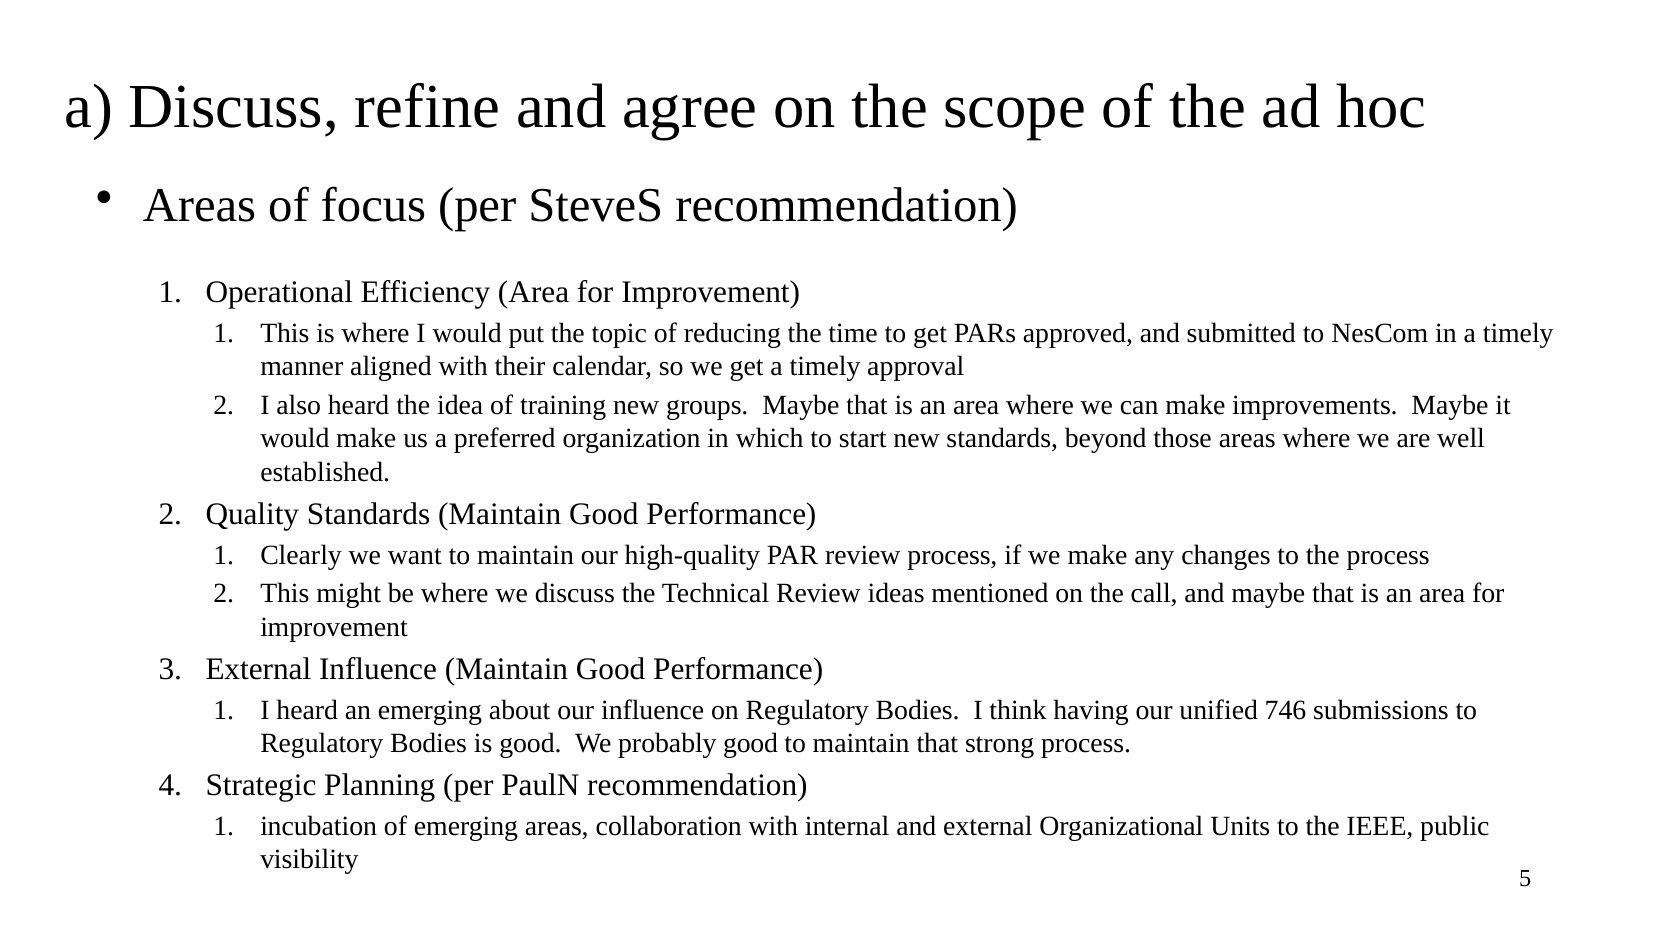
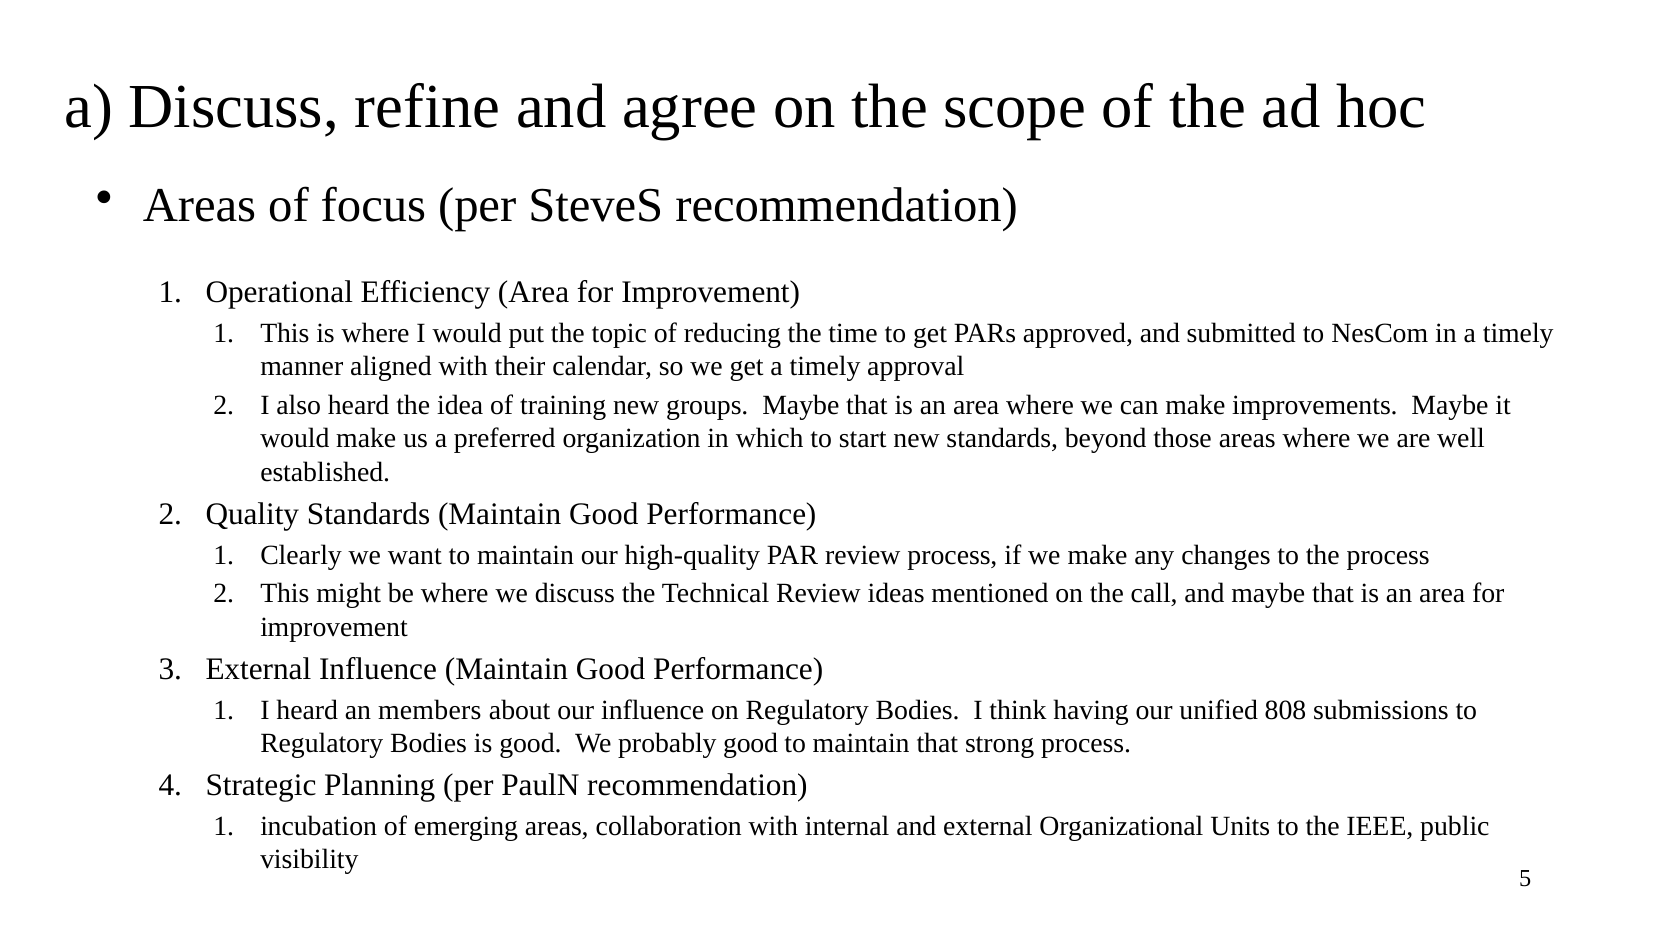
an emerging: emerging -> members (430, 710)
746: 746 -> 808 (1286, 710)
